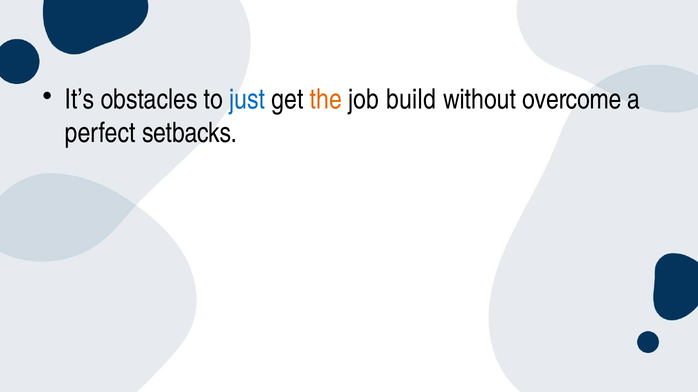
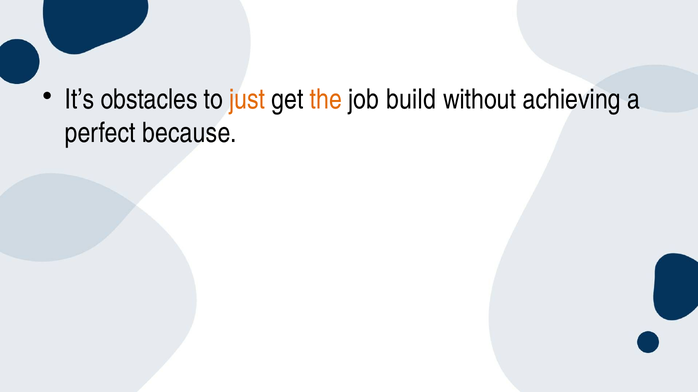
just colour: blue -> orange (247, 100)
overcome: overcome -> achieving (572, 100)
setbacks: setbacks -> because (190, 133)
